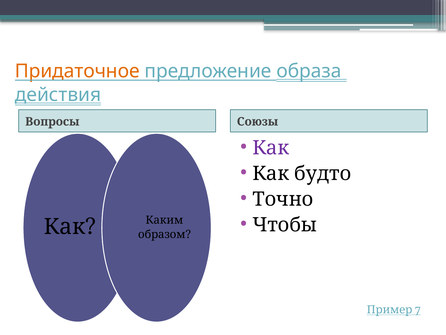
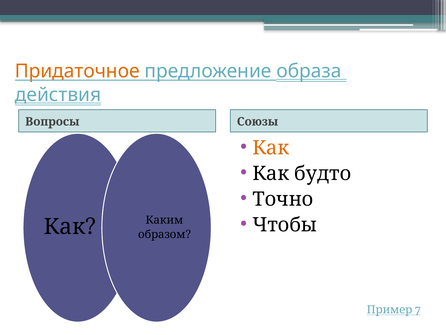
Как colour: purple -> orange (271, 148)
